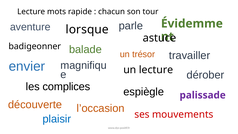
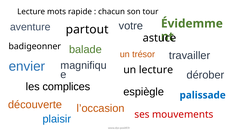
parle: parle -> votre (131, 26)
lorsque: lorsque -> partout (87, 30)
palissade colour: purple -> blue (203, 95)
